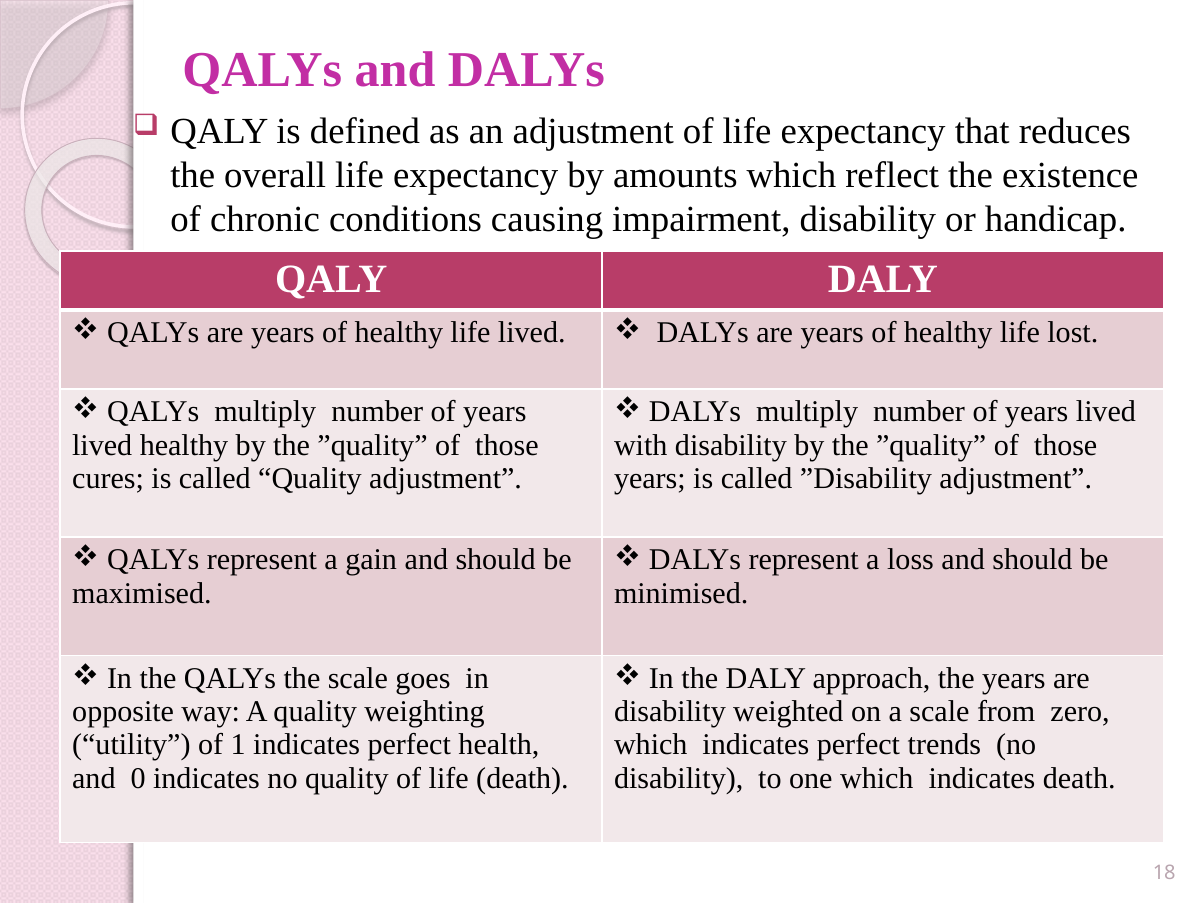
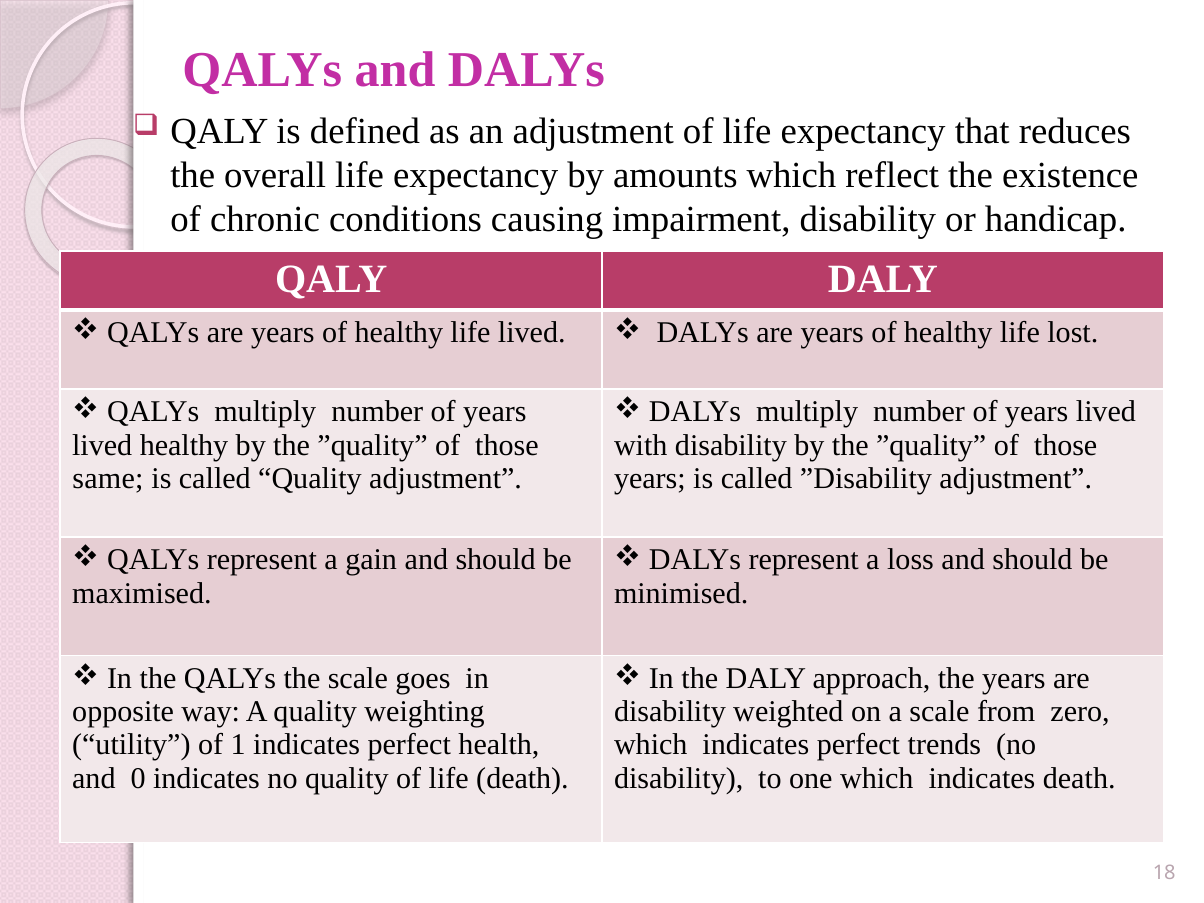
cures: cures -> same (108, 479)
